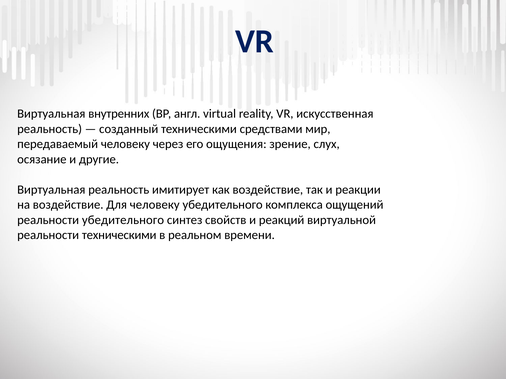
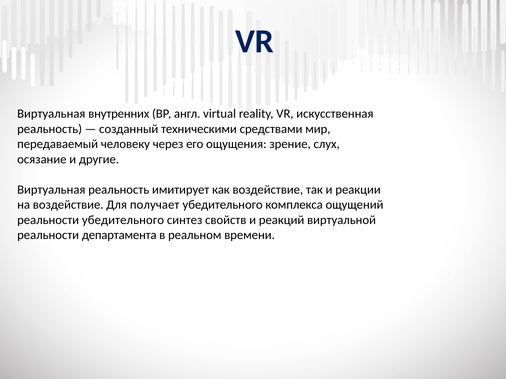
Для человеку: человеку -> получает (155, 205)
реальности техническими: техническими -> департамента (119, 235)
